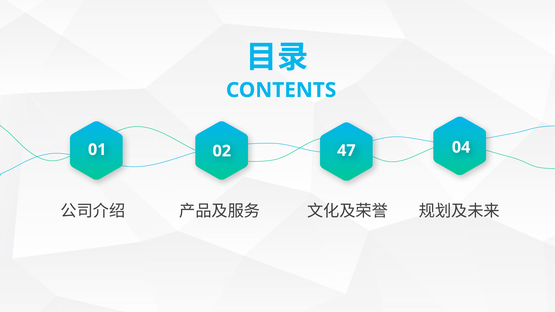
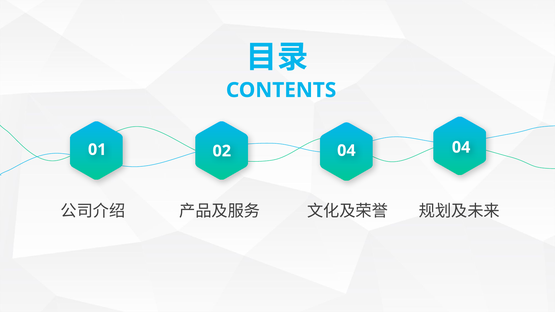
02 47: 47 -> 04 (346, 151)
